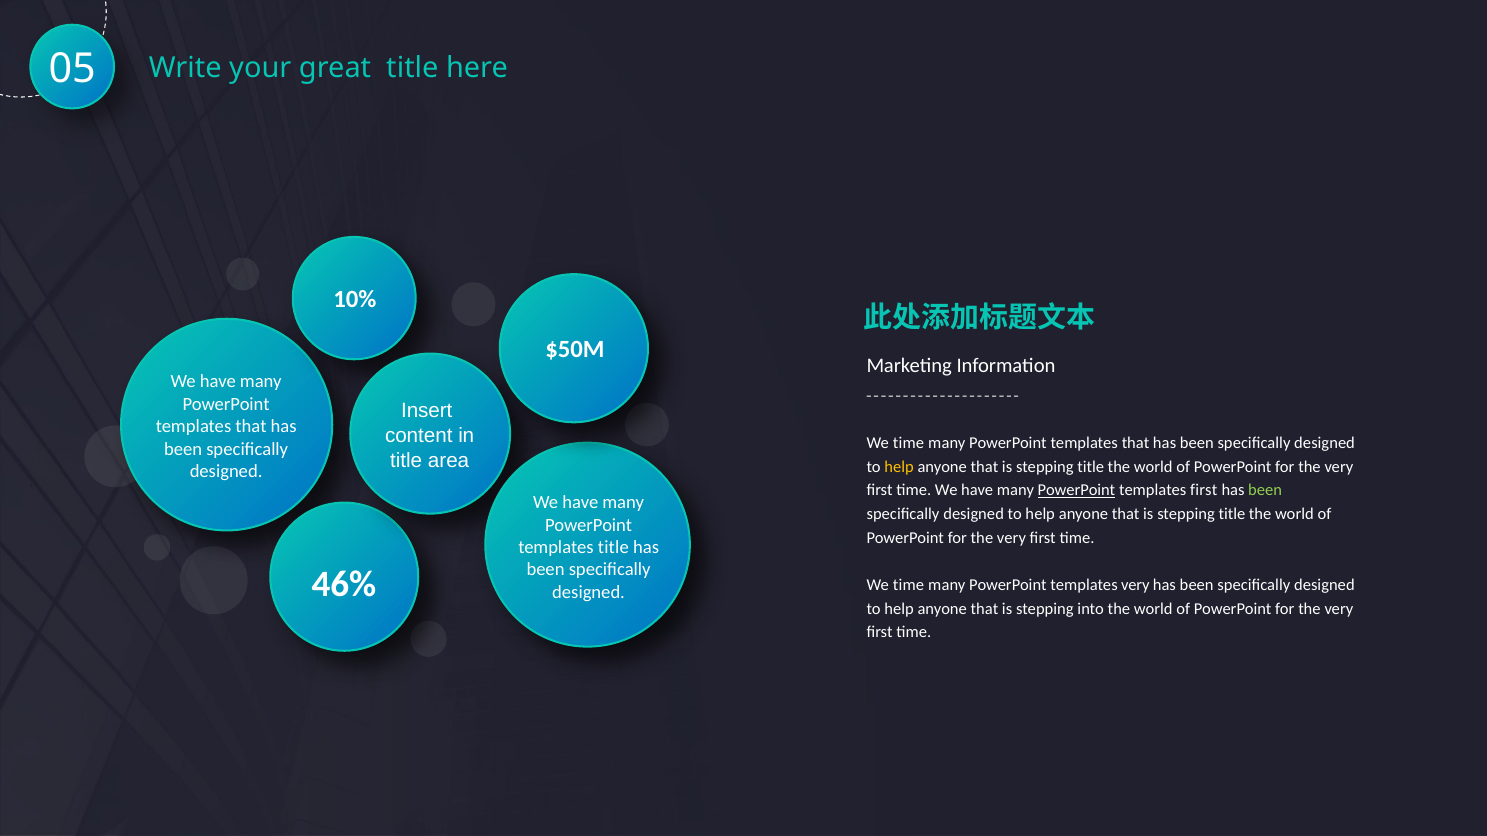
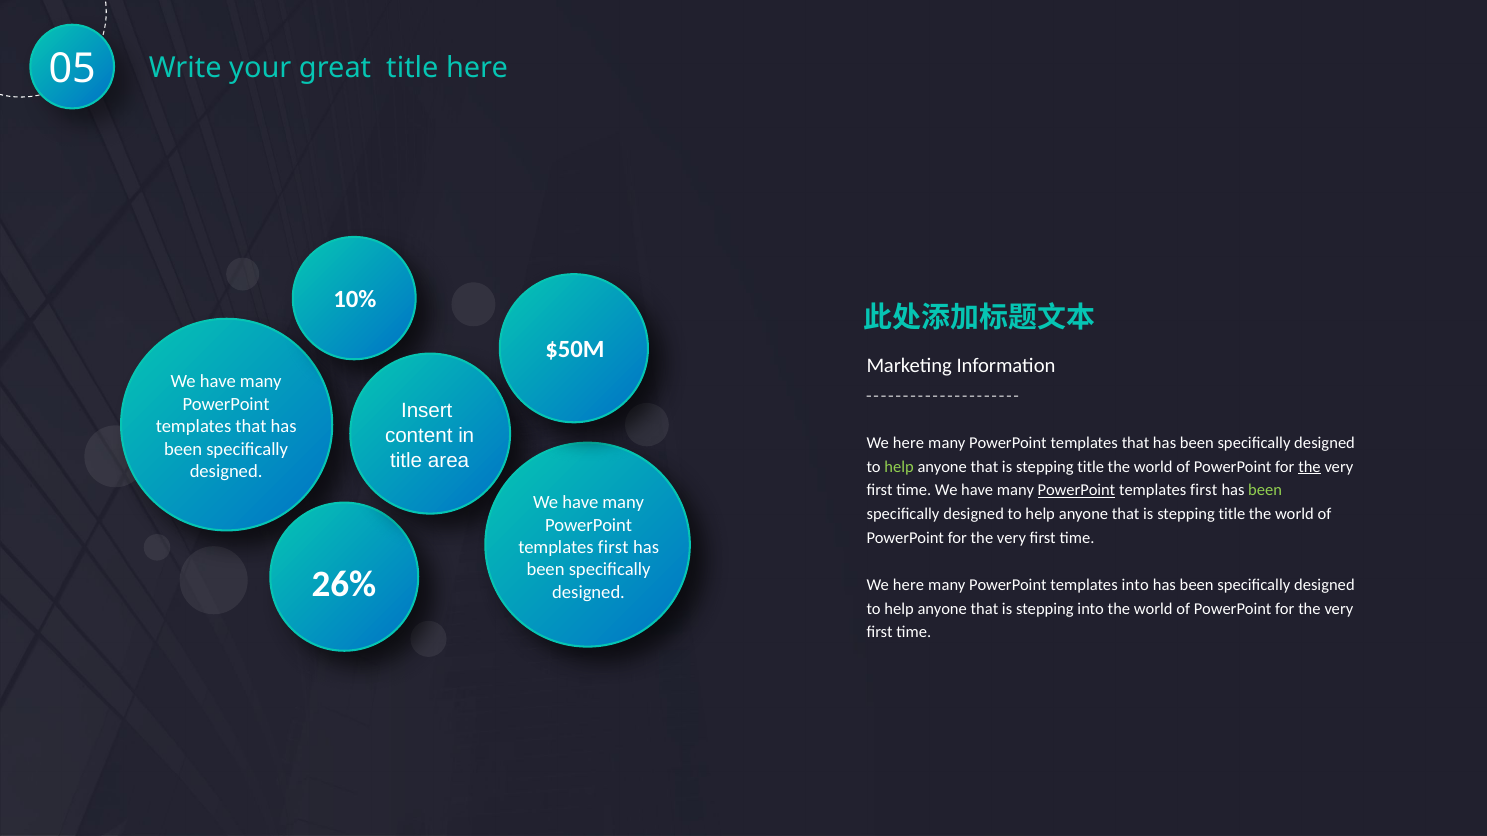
time: time -> here (909, 443)
help colour: yellow -> light green (899, 467)
the underline: none -> present (1309, 467)
title: title -> first (613, 547)
46%: 46% -> 26% (344, 584)
time: time -> here (909, 585)
templates very: very -> into (1135, 585)
